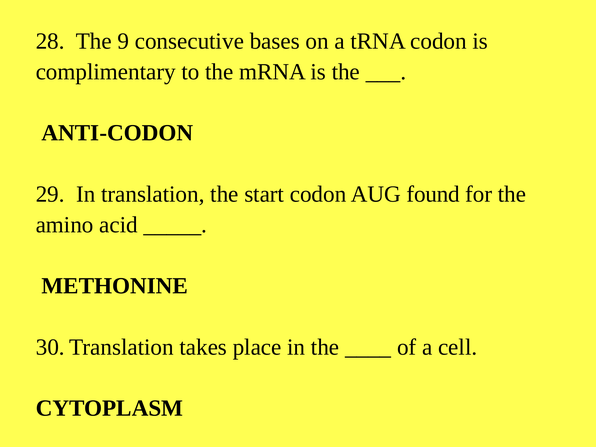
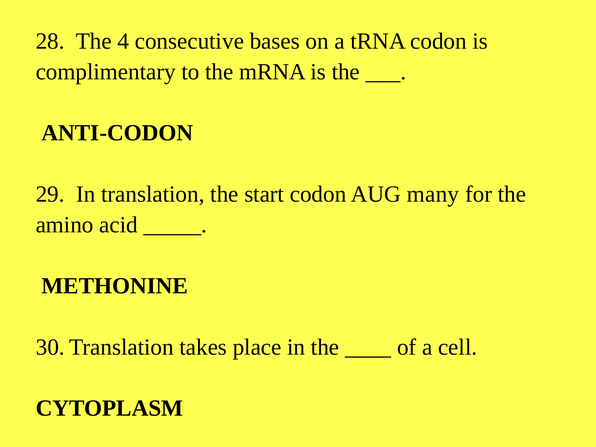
9: 9 -> 4 (123, 41)
found: found -> many (433, 194)
